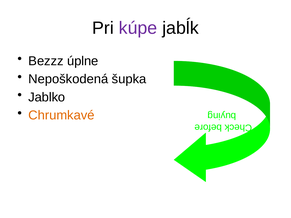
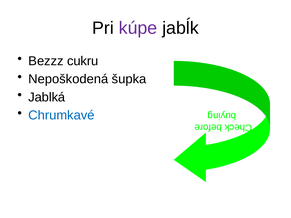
úplne: úplne -> cukru (83, 61)
Jablko: Jablko -> Jablká (47, 97)
Chrumkavé colour: orange -> blue (61, 115)
